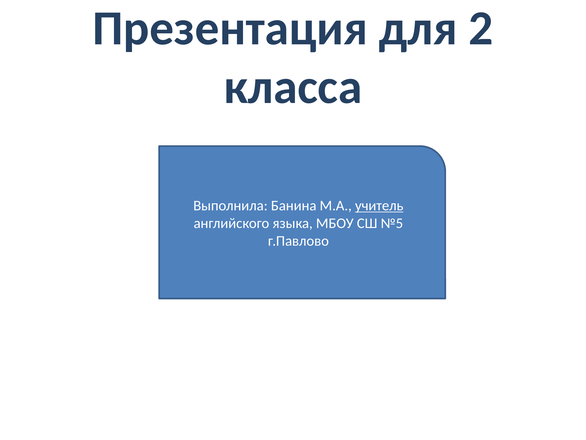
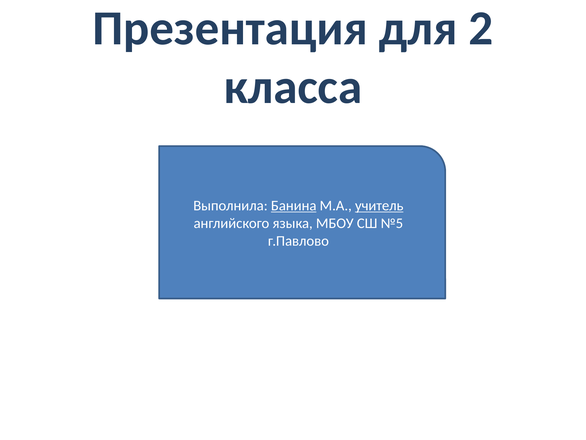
Банина underline: none -> present (294, 206)
